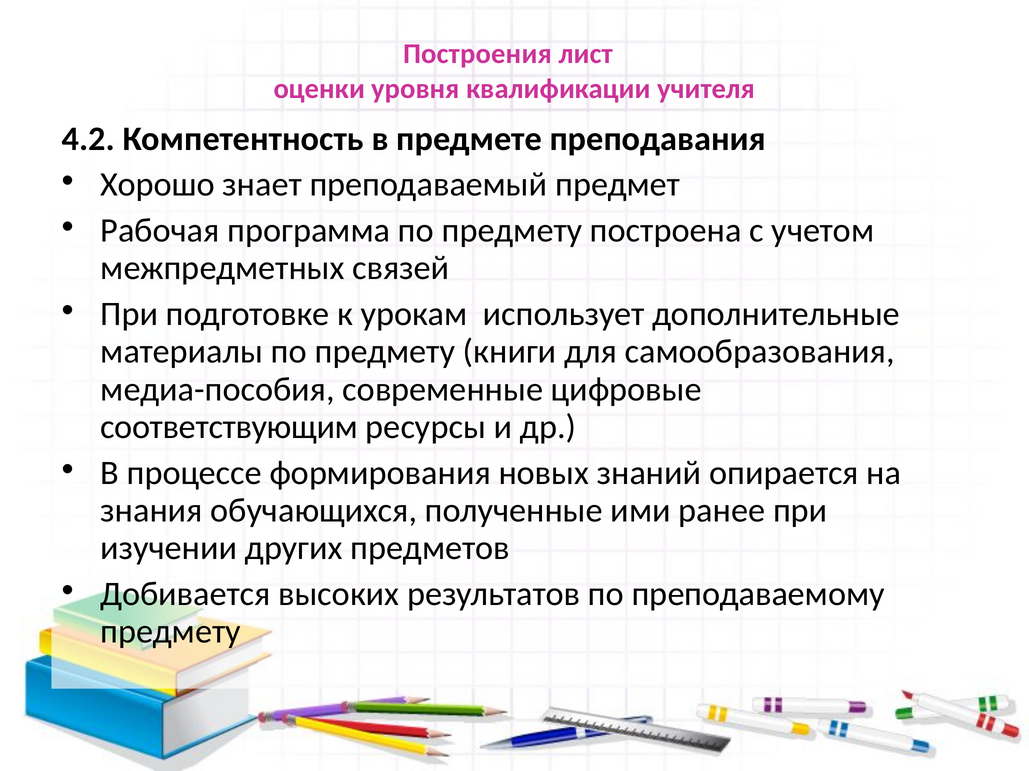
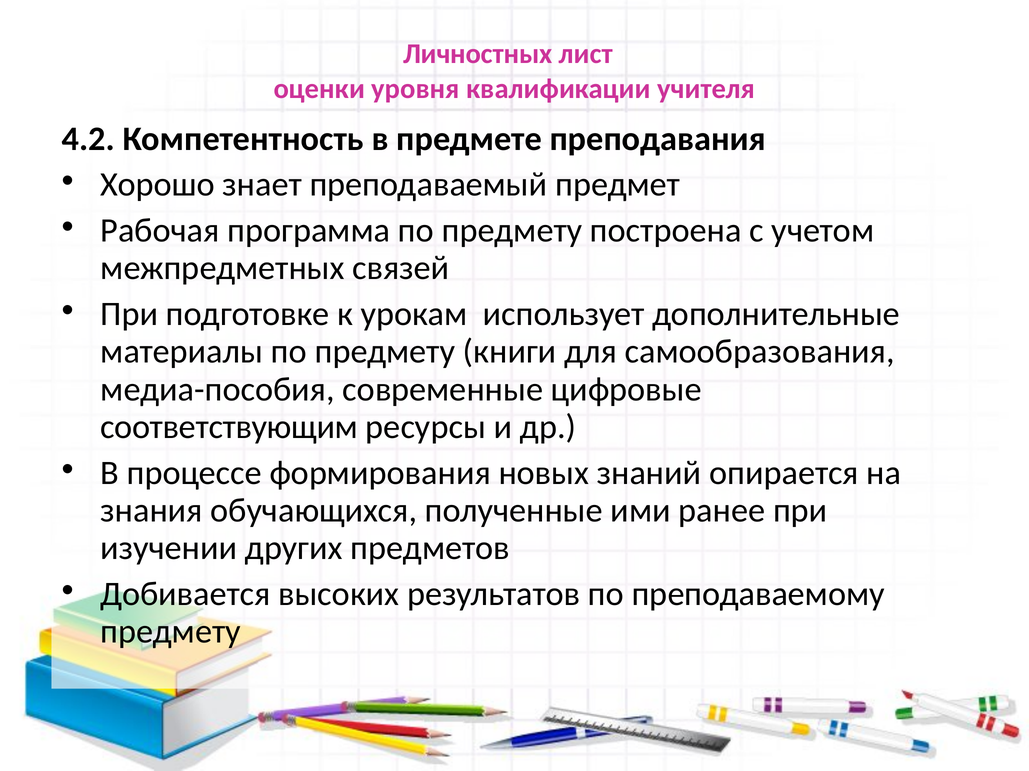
Построения: Построения -> Личностных (478, 54)
